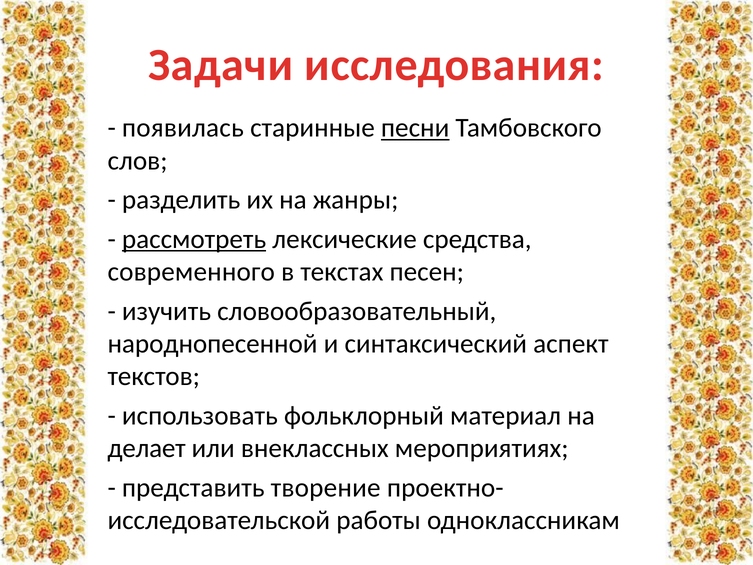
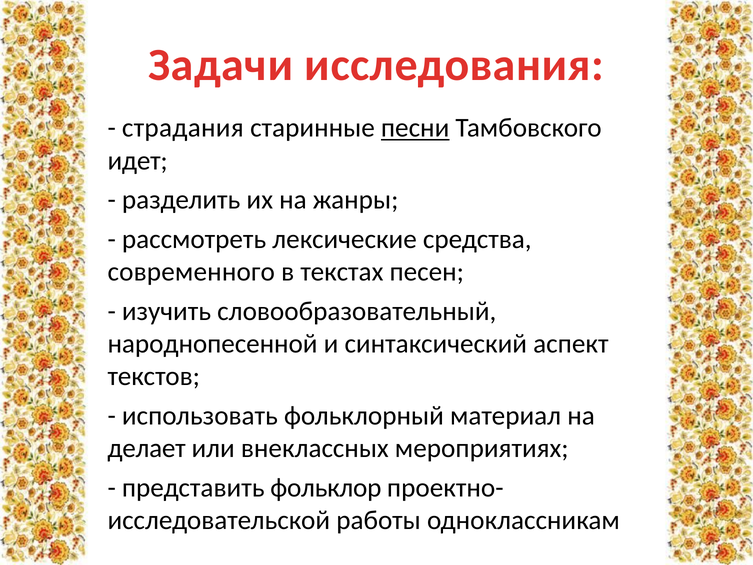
появилась: появилась -> страдания (183, 128)
слов: слов -> идет (138, 160)
рассмотреть underline: present -> none (194, 239)
творение: творение -> фольклор (326, 487)
